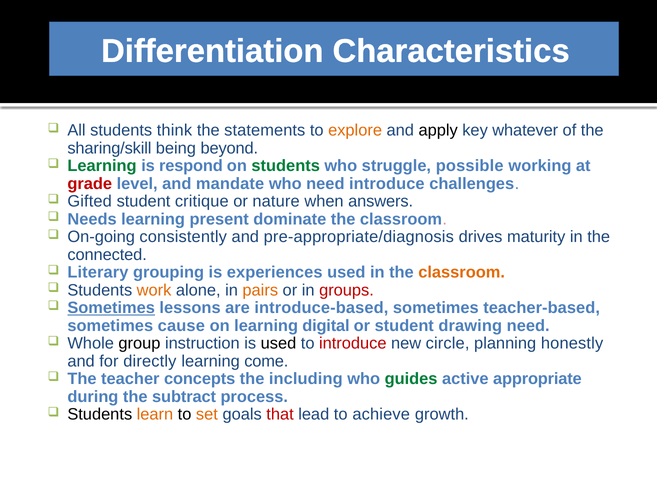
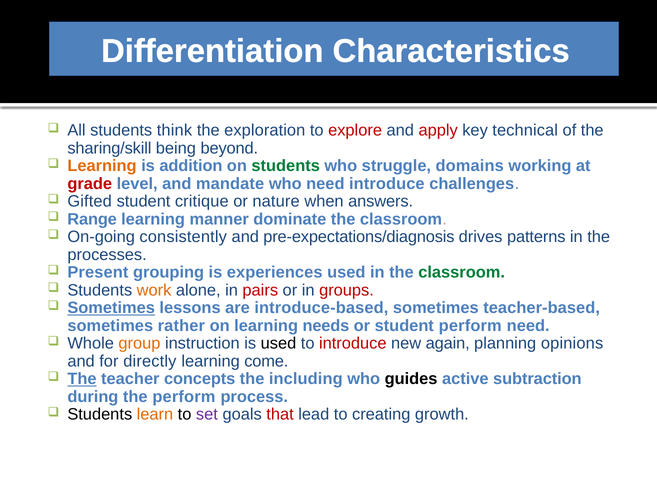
statements: statements -> exploration (265, 130)
explore colour: orange -> red (355, 130)
apply colour: black -> red (438, 130)
whatever: whatever -> technical (525, 130)
Learning colour: green -> orange (102, 166)
respond: respond -> addition (191, 166)
possible: possible -> domains (470, 166)
Needs: Needs -> Range (92, 219)
present: present -> manner (219, 219)
pre-appropriate/diagnosis: pre-appropriate/diagnosis -> pre-expectations/diagnosis (359, 237)
maturity: maturity -> patterns (536, 237)
connected: connected -> processes (107, 255)
Literary: Literary -> Present (98, 272)
classroom colour: orange -> green (462, 272)
pairs colour: orange -> red (260, 290)
cause: cause -> rather (181, 326)
digital: digital -> needs (326, 326)
student drawing: drawing -> perform (470, 326)
group colour: black -> orange (139, 343)
circle: circle -> again (448, 343)
honestly: honestly -> opinions (572, 343)
The underline: none -> present (82, 379)
guides colour: green -> black (411, 379)
appropriate: appropriate -> subtraction (537, 379)
the subtract: subtract -> perform (184, 396)
set colour: orange -> purple (207, 414)
achieve: achieve -> creating (381, 414)
